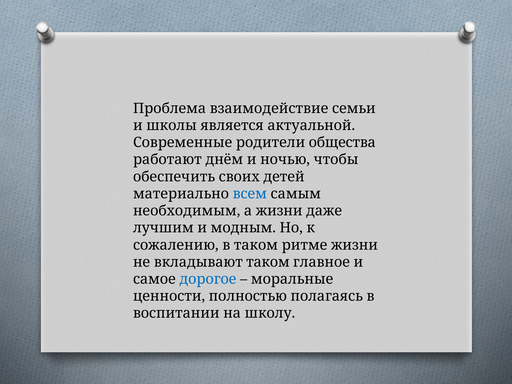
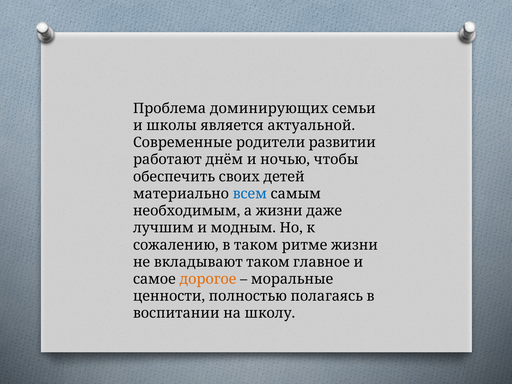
взаимодействие: взаимодействие -> доминирующих (269, 108)
общества: общества -> развитии (342, 143)
дорогое colour: blue -> orange (208, 279)
